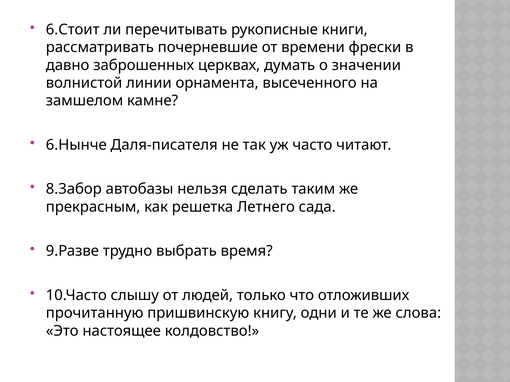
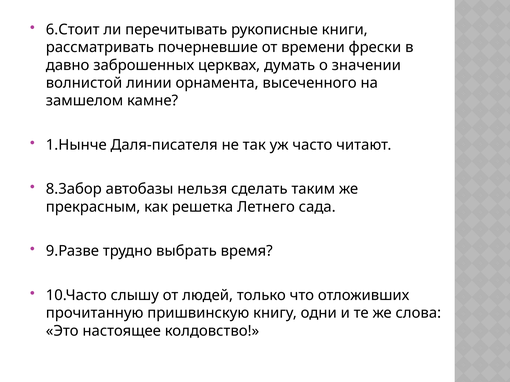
6.Нынче: 6.Нынче -> 1.Нынче (76, 145)
